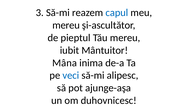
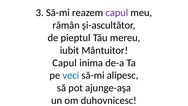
capul colour: blue -> purple (117, 13)
mereu: mereu -> rămân (66, 25)
Mâna: Mâna -> Capul (65, 63)
